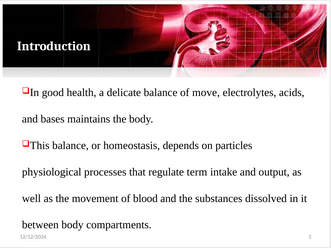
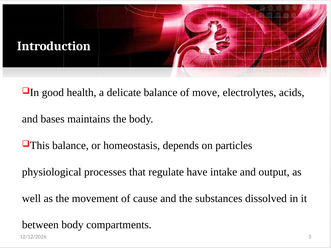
term: term -> have (197, 172)
blood: blood -> cause (145, 199)
